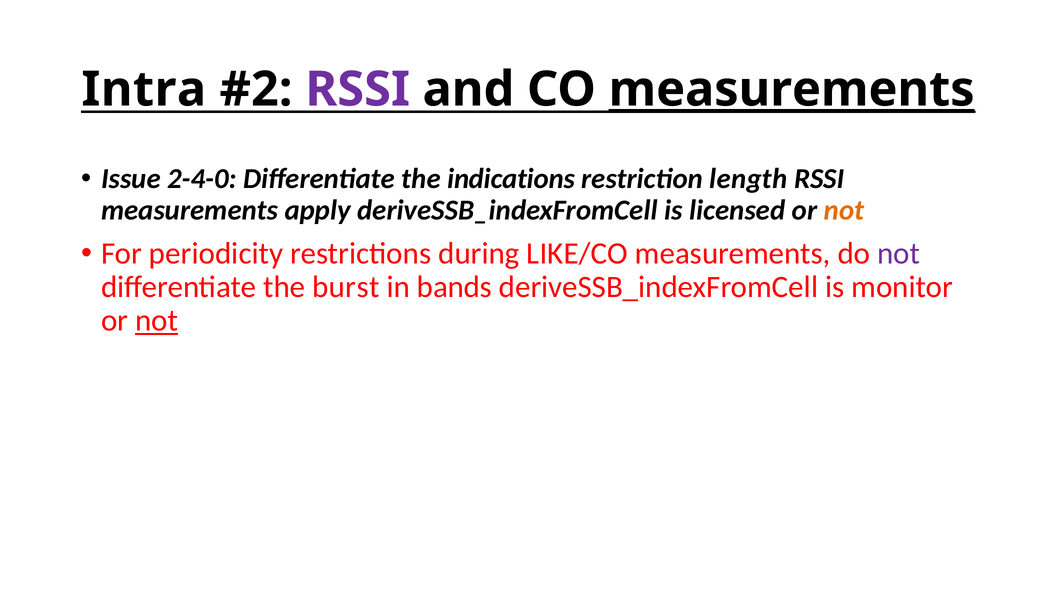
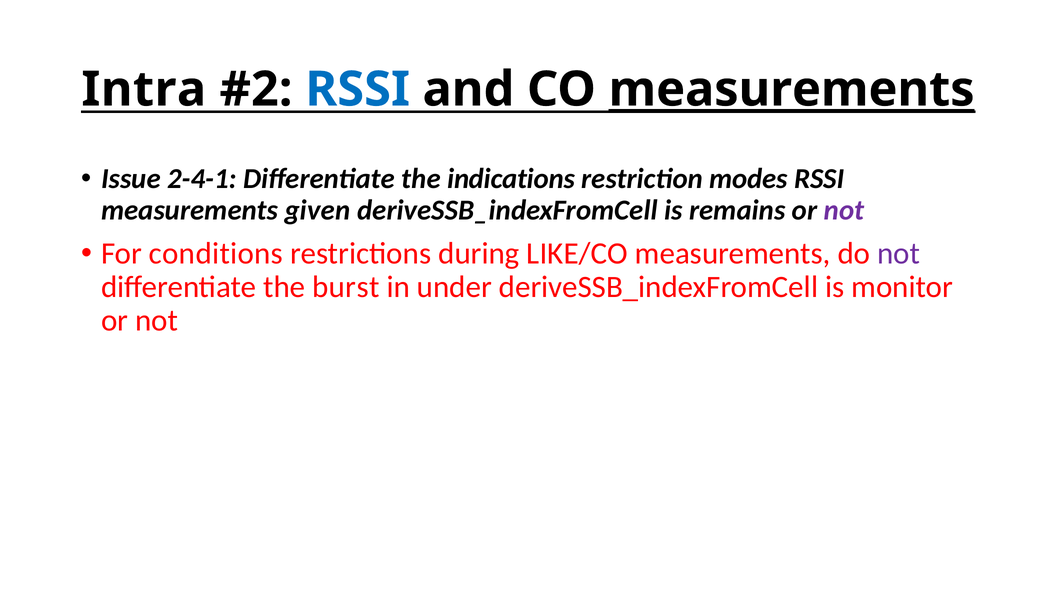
RSSI colour: purple -> blue (358, 89)
2-4-0: 2-4-0 -> 2-4-1 (202, 179)
length: length -> modes (749, 179)
apply: apply -> given (317, 210)
licensed: licensed -> remains (737, 210)
not colour: orange -> purple (844, 210)
periodicity: periodicity -> conditions (216, 253)
bands: bands -> under (454, 287)
not underline: present -> none (157, 320)
